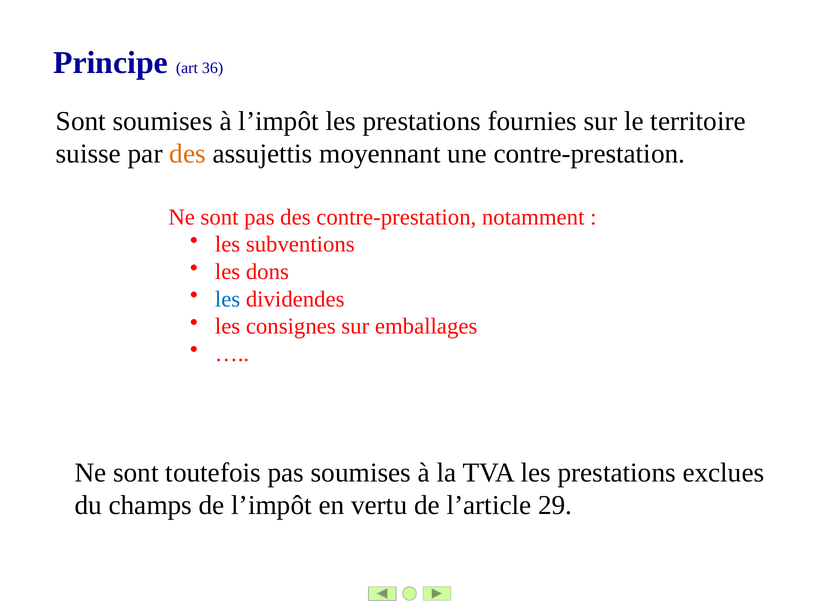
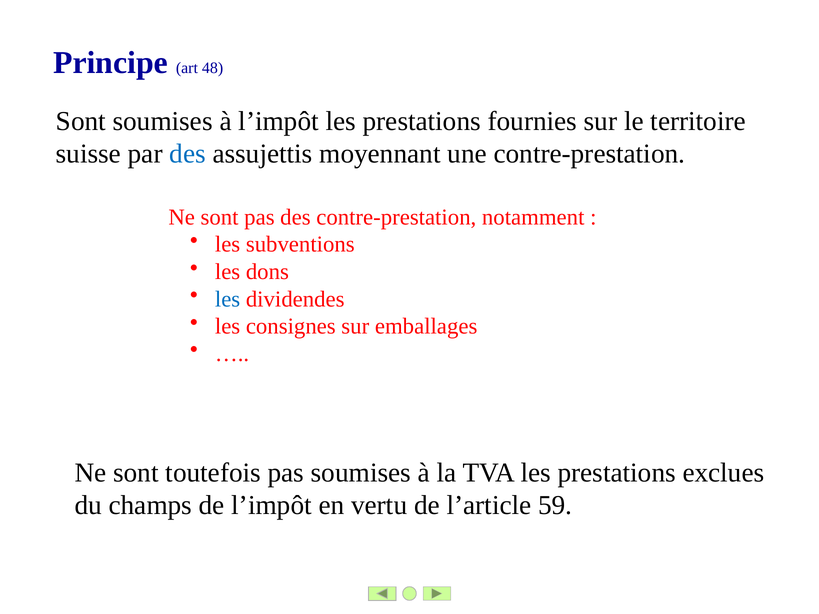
36: 36 -> 48 (213, 68)
des colour: orange -> blue (188, 154)
29: 29 -> 59 (555, 506)
